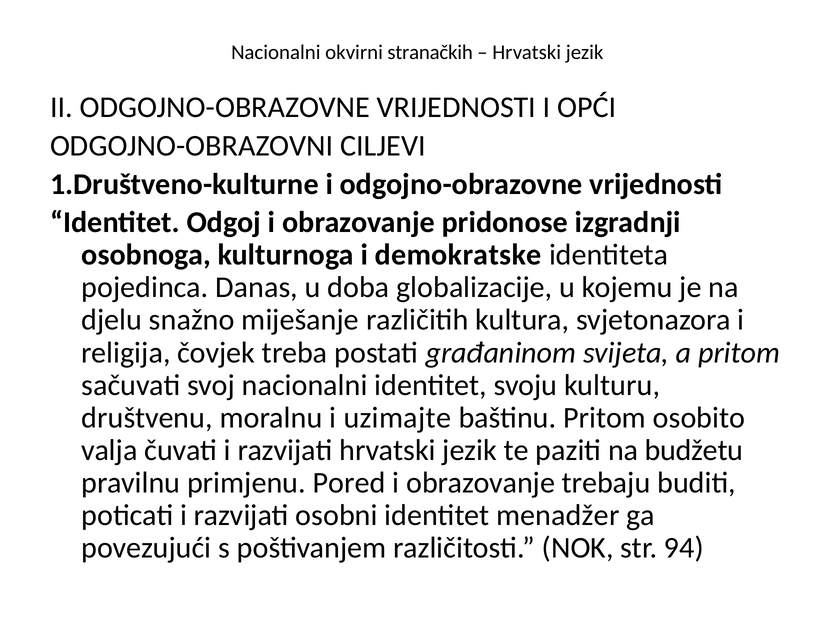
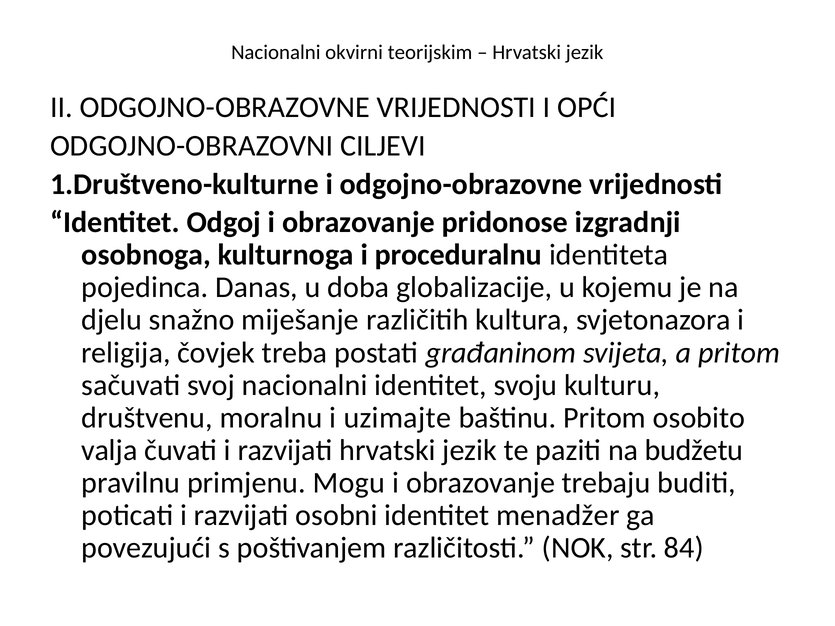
stranačkih: stranačkih -> teorijskim (430, 52)
demokratske: demokratske -> proceduralnu (458, 255)
Pored: Pored -> Mogu (349, 483)
94: 94 -> 84 (684, 548)
